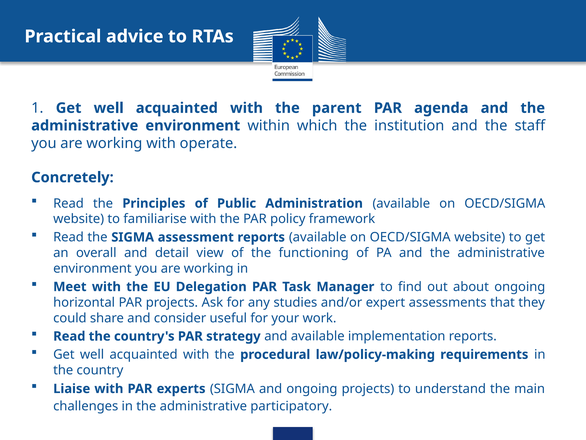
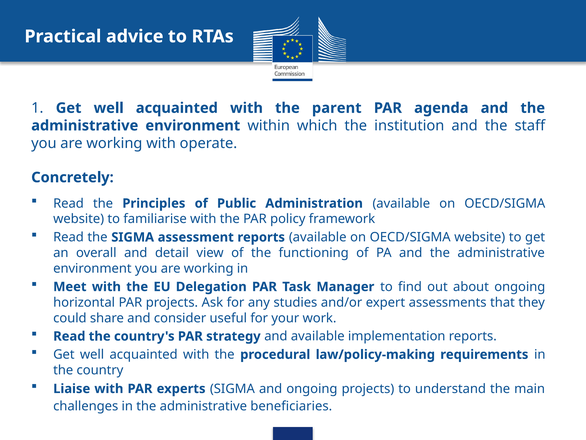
participatory: participatory -> beneficiaries (291, 406)
